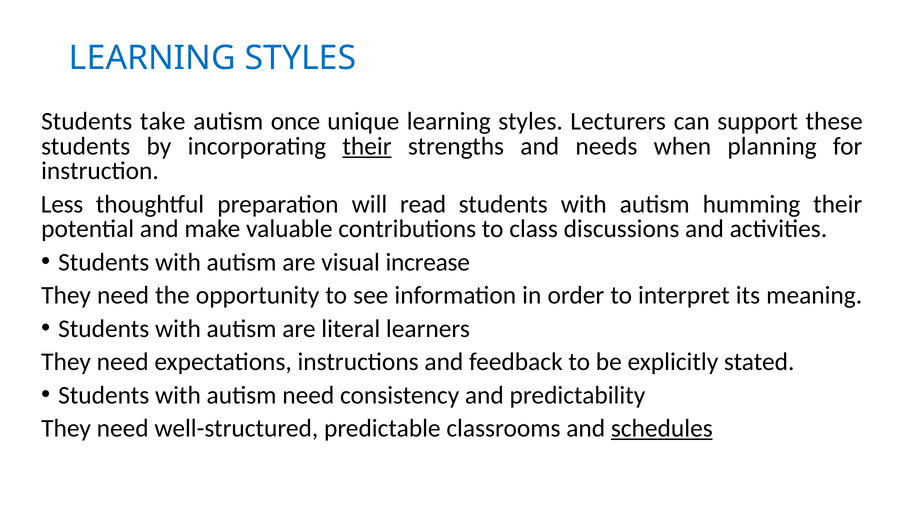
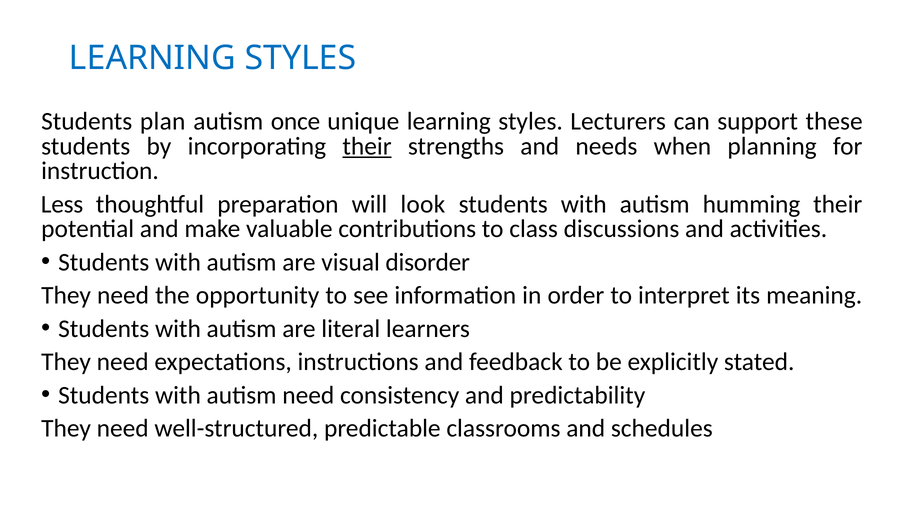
take: take -> plan (163, 121)
read: read -> look (423, 204)
increase: increase -> disorder (428, 262)
schedules underline: present -> none (662, 428)
